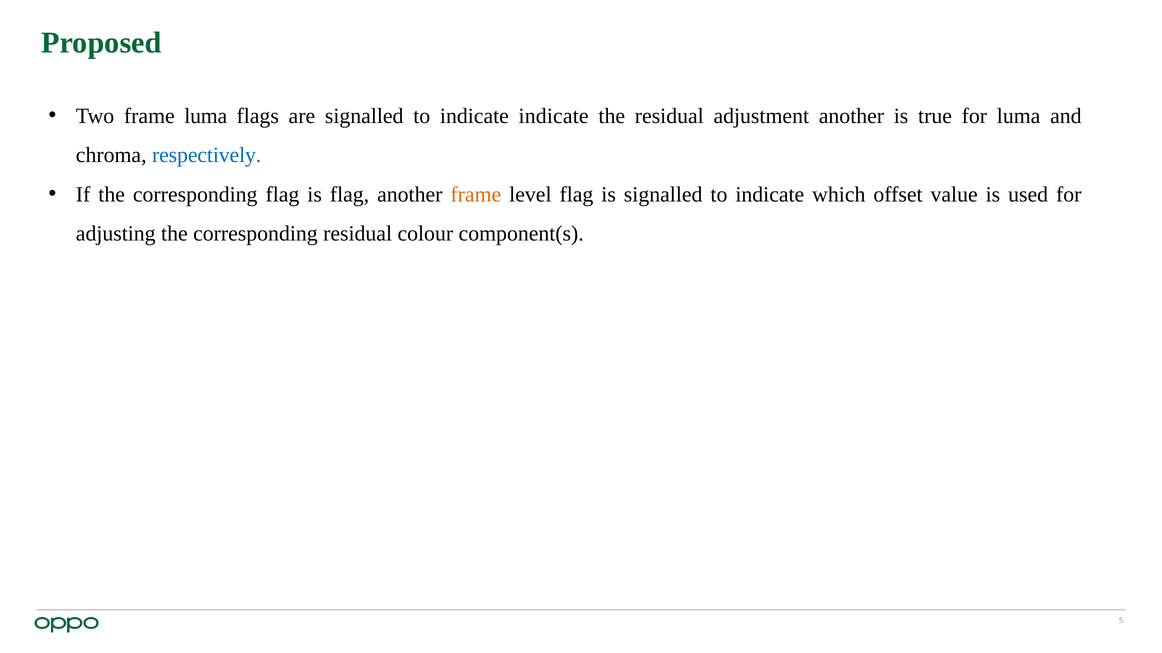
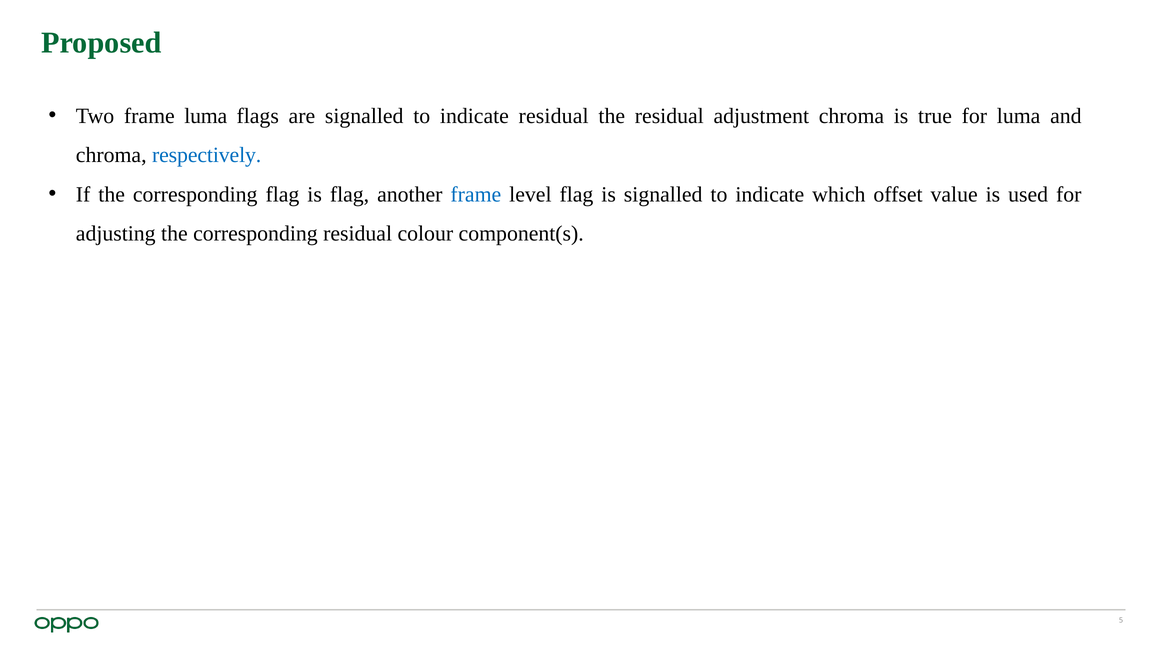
indicate indicate: indicate -> residual (554, 116)
adjustment another: another -> chroma (851, 116)
frame colour: orange -> blue (476, 195)
